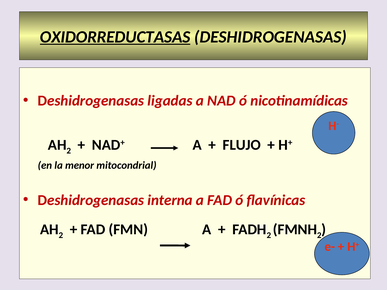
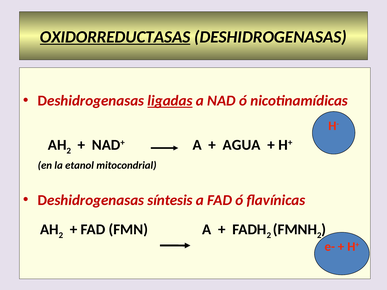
ligadas underline: none -> present (170, 101)
FLUJO: FLUJO -> AGUA (242, 145)
menor: menor -> etanol (80, 166)
interna: interna -> síntesis (170, 200)
